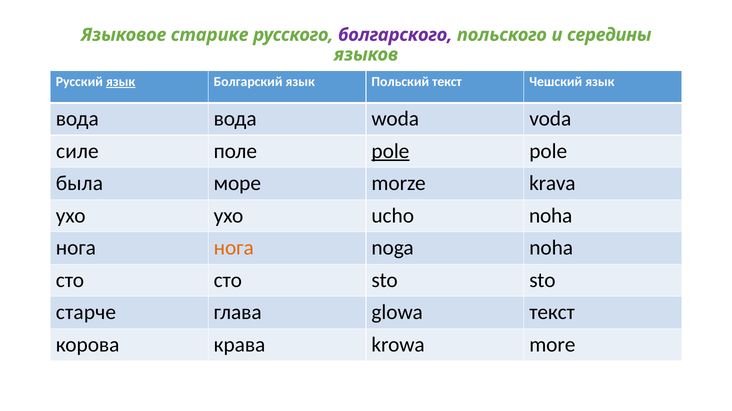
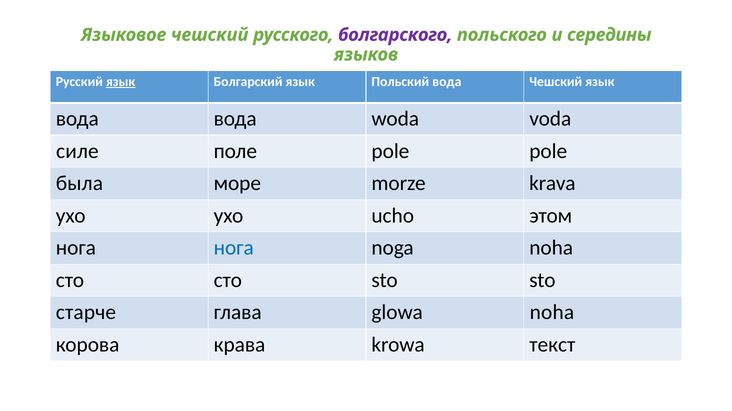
Языковое старике: старике -> чешский (210, 35)
Польский текст: текст -> вода (447, 82)
pole underline: present -> none (390, 151)
ucho noha: noha -> этом (551, 216)
нога colour: orange -> blue (234, 248)
glowa текст: текст -> noha (552, 313)
more: more -> текст (552, 345)
